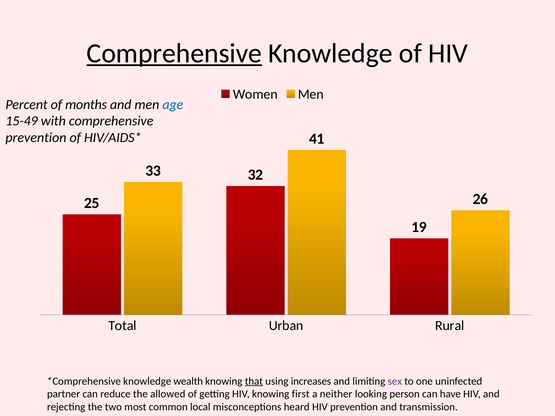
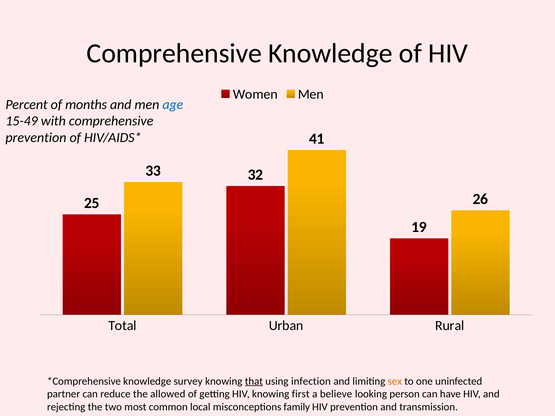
Comprehensive underline: present -> none (174, 53)
wealth: wealth -> survey (188, 381)
increases: increases -> infection (311, 381)
sex colour: purple -> orange (395, 381)
neither: neither -> believe (336, 394)
heard: heard -> family (297, 407)
